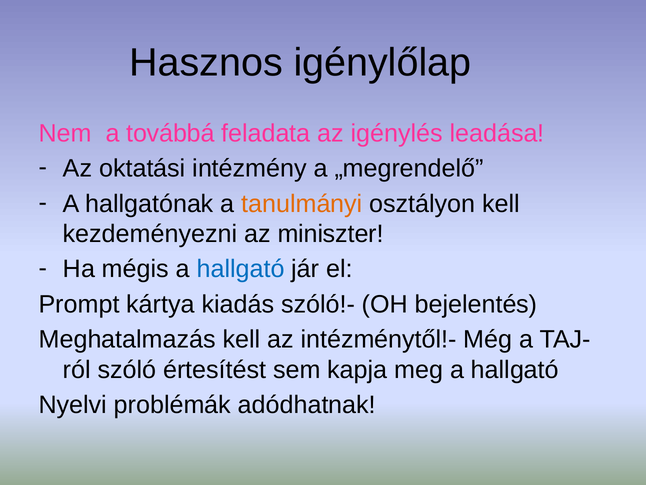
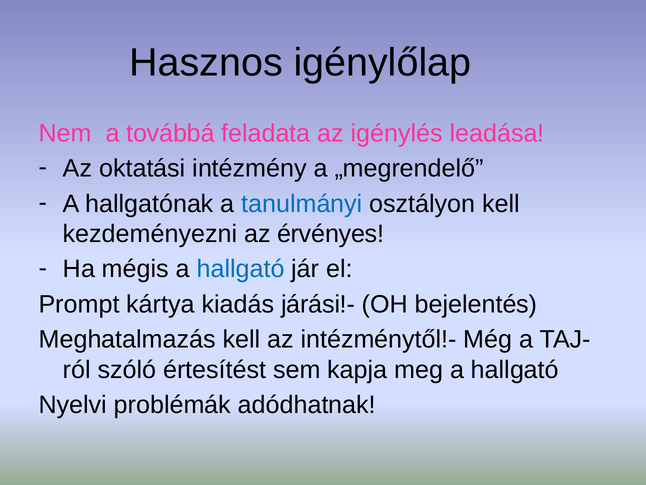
tanulmányi colour: orange -> blue (302, 204)
miniszter: miniszter -> érvényes (331, 234)
szóló!-: szóló!- -> járási!- (318, 304)
